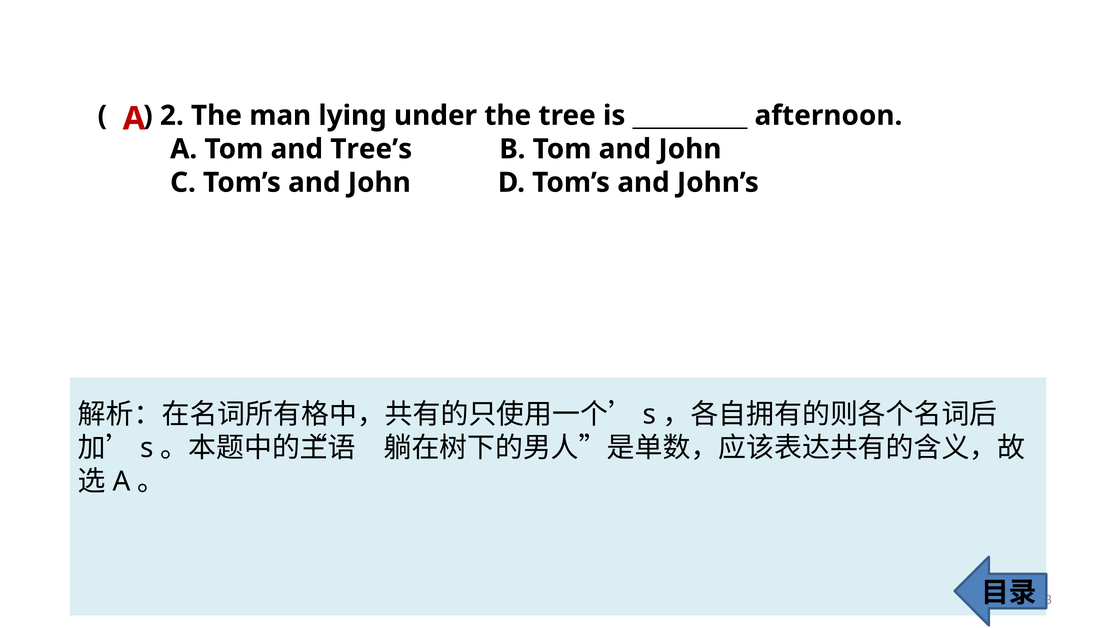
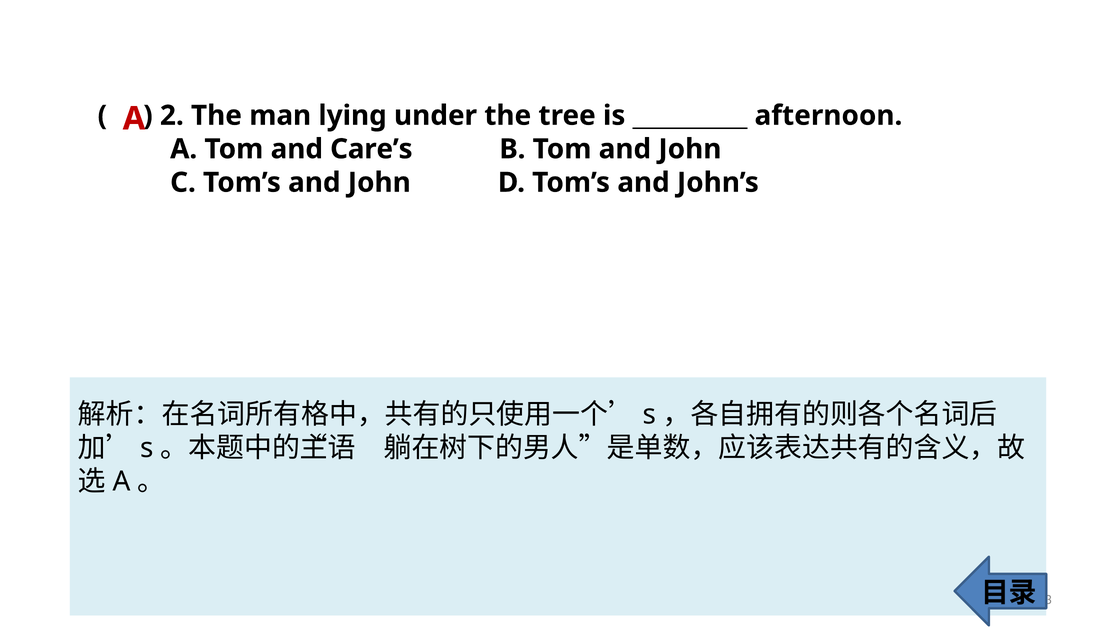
Tree’s: Tree’s -> Care’s (371, 149)
